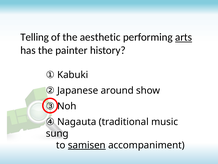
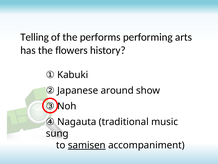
aesthetic: aesthetic -> performs (100, 37)
arts underline: present -> none (184, 37)
painter: painter -> flowers (71, 50)
